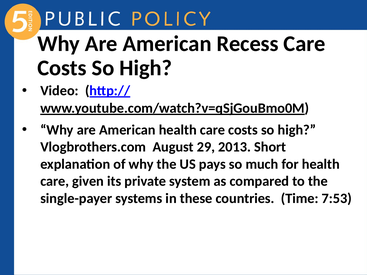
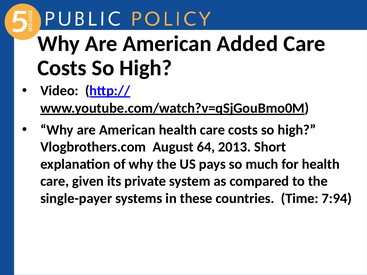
Recess: Recess -> Added (247, 44)
29: 29 -> 64 (206, 147)
7:53: 7:53 -> 7:94 (337, 199)
